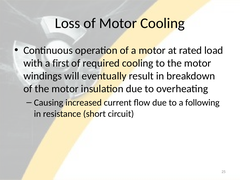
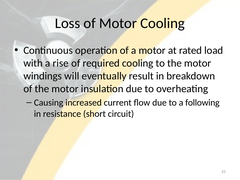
first: first -> rise (61, 63)
